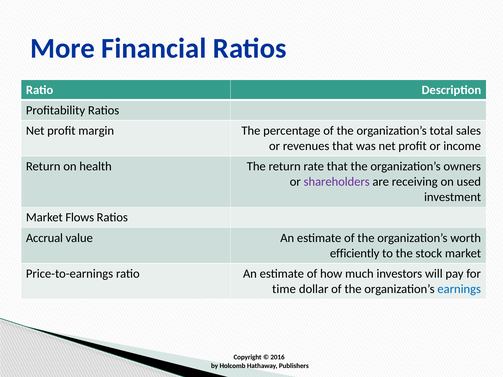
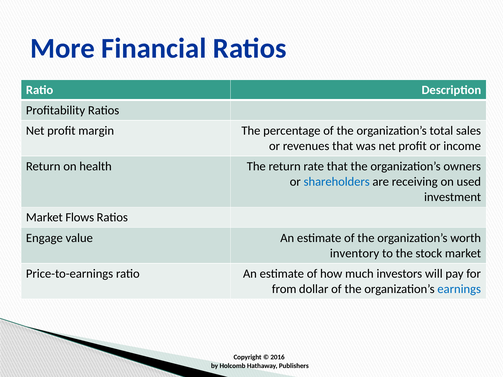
shareholders colour: purple -> blue (337, 182)
Accrual: Accrual -> Engage (44, 238)
efficiently: efficiently -> inventory (355, 253)
time: time -> from (284, 289)
